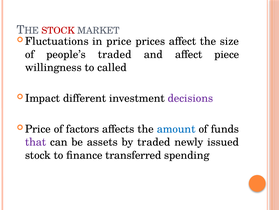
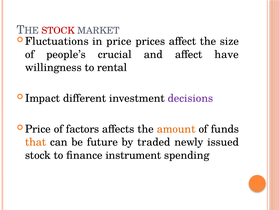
people’s traded: traded -> crucial (115, 54)
piece: piece -> have (227, 54)
called: called -> rental (112, 67)
amount colour: blue -> orange (176, 129)
that colour: purple -> orange (36, 142)
assets: assets -> future (102, 142)
transferred: transferred -> instrument (133, 155)
